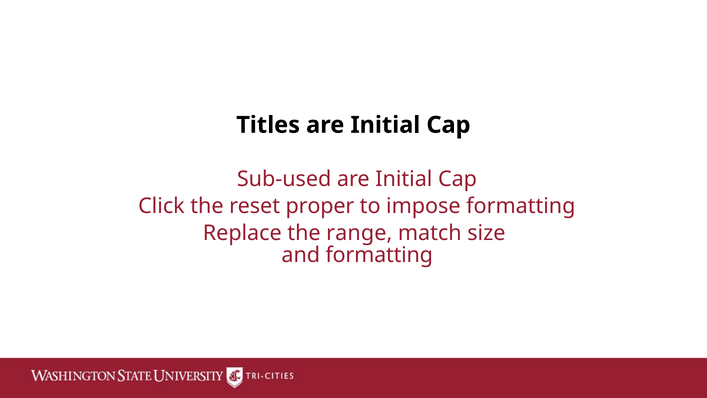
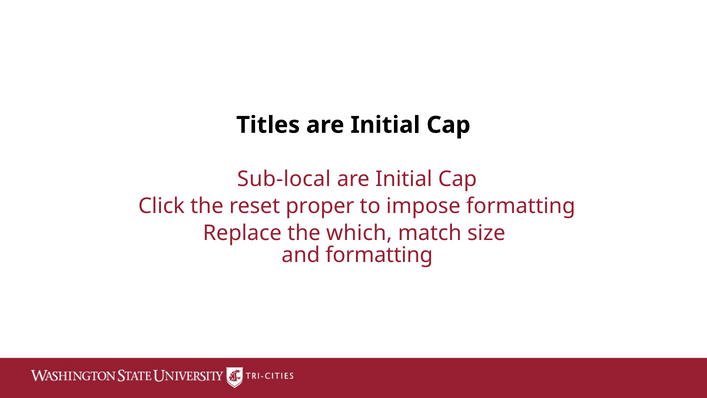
Sub-used: Sub-used -> Sub-local (284, 179)
range: range -> which (359, 233)
